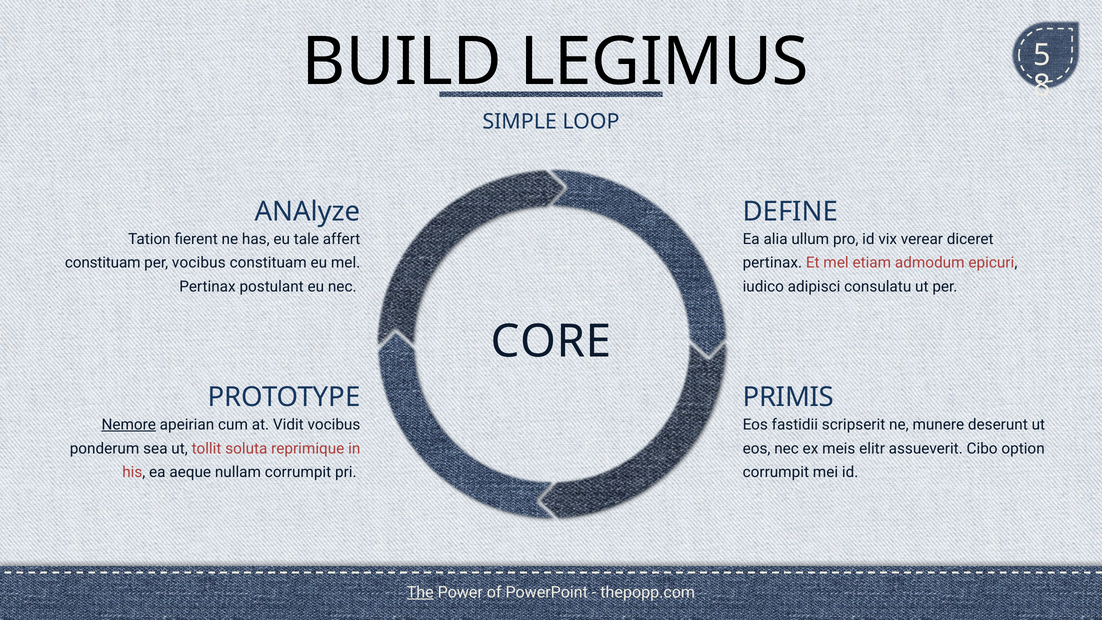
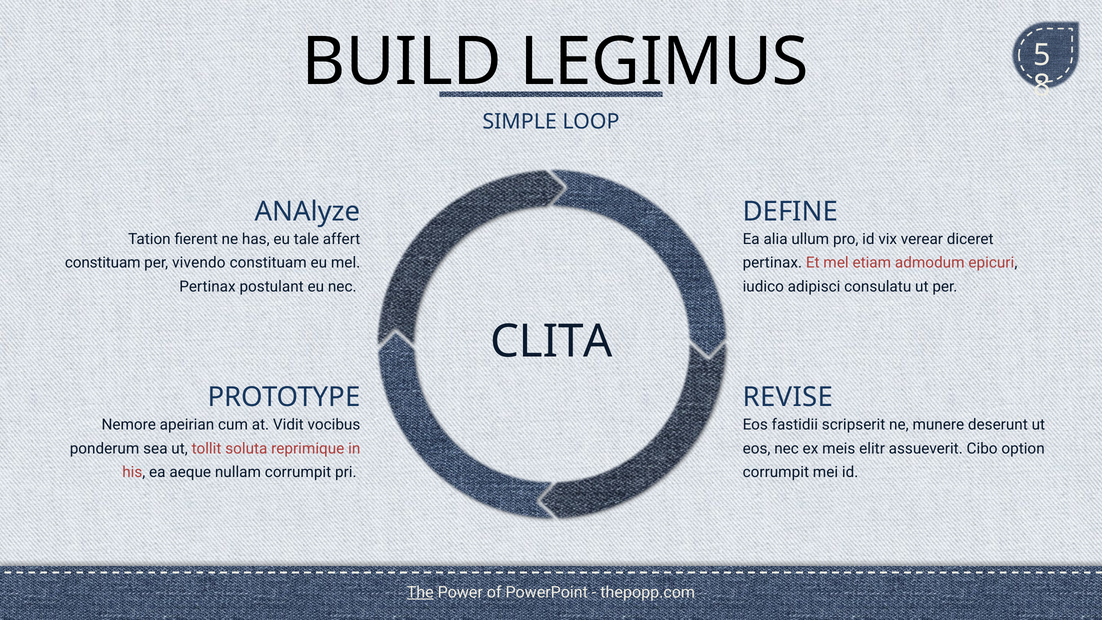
per vocibus: vocibus -> vivendo (199, 263)
CORE: CORE -> CLITA (551, 341)
PRIMIS: PRIMIS -> REVISE (788, 397)
Nemore underline: present -> none (129, 424)
